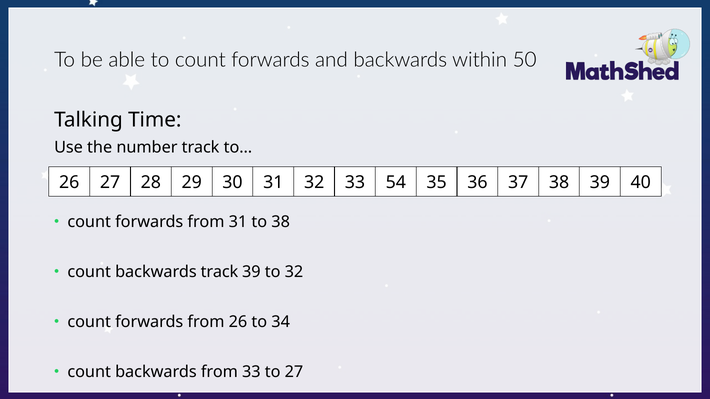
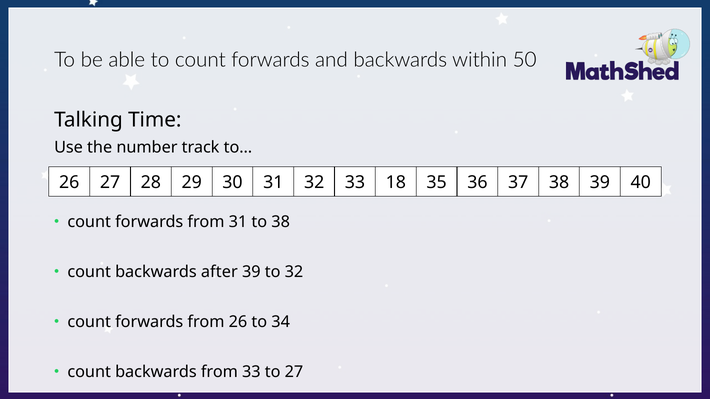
54: 54 -> 18 (396, 183)
backwards track: track -> after (219, 272)
